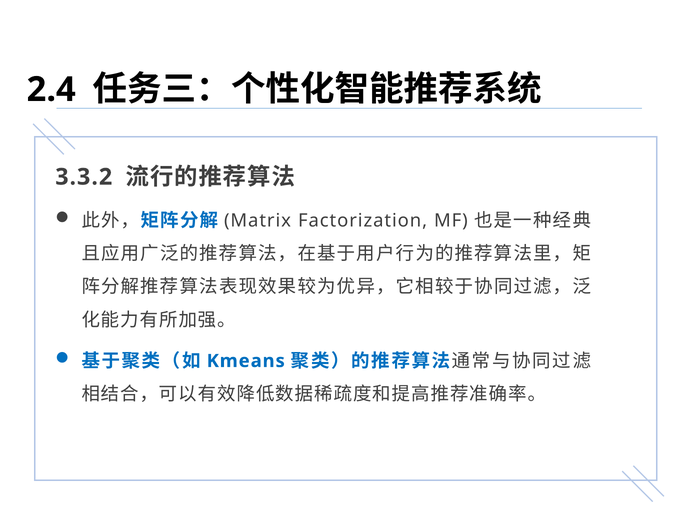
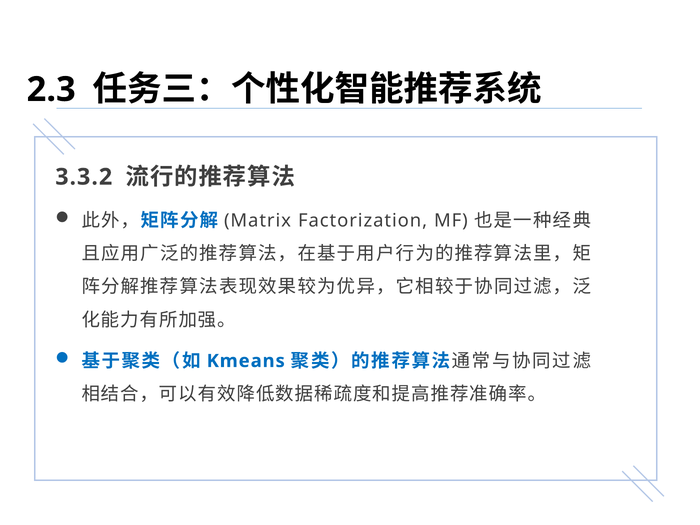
2.4: 2.4 -> 2.3 (51, 90)
